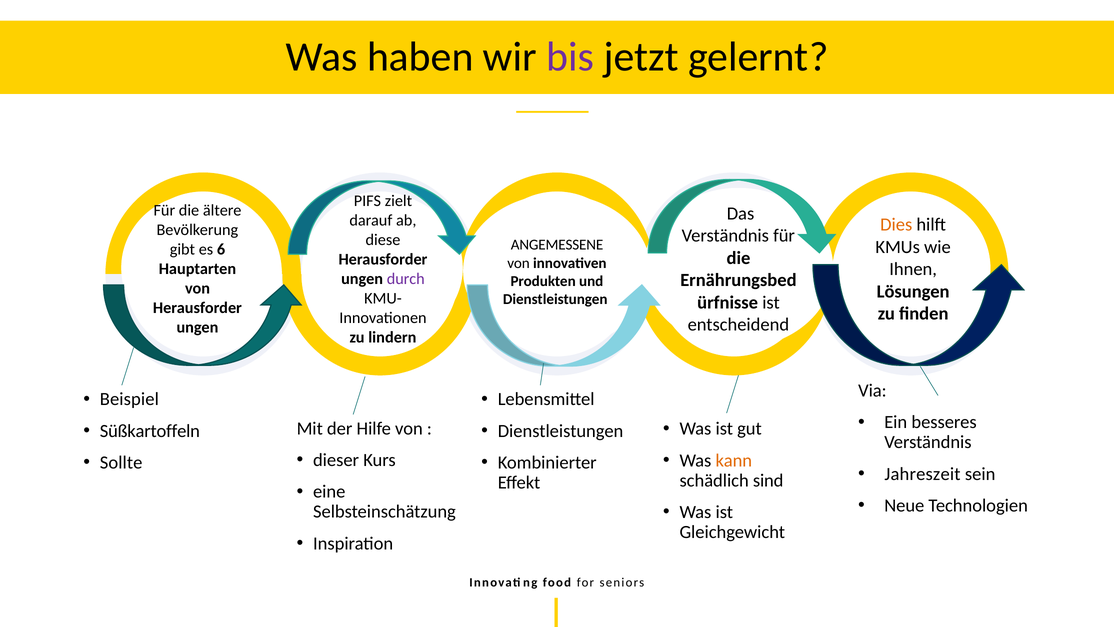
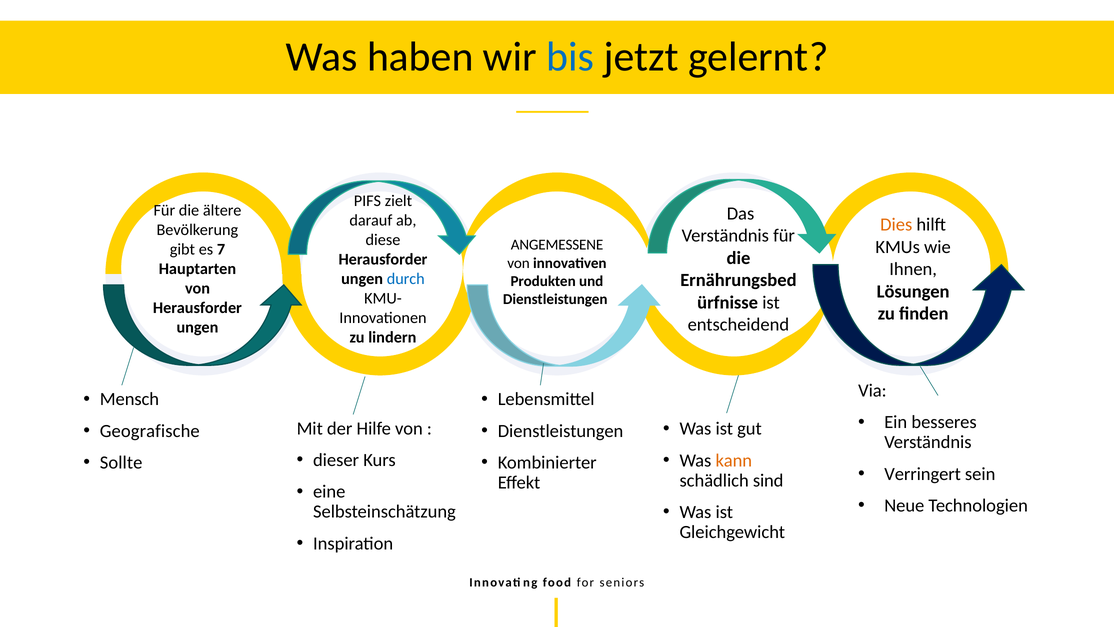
bis colour: purple -> blue (570, 57)
6: 6 -> 7 (221, 249)
durch colour: purple -> blue (406, 279)
Beispiel: Beispiel -> Mensch (129, 399)
Süßkartoffeln: Süßkartoffeln -> Geografische (150, 431)
Jahreszeit: Jahreszeit -> Verringert (923, 474)
